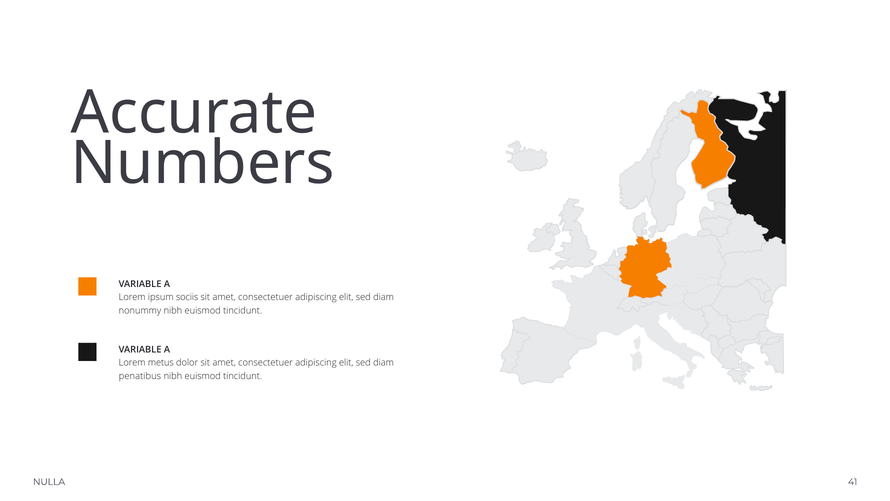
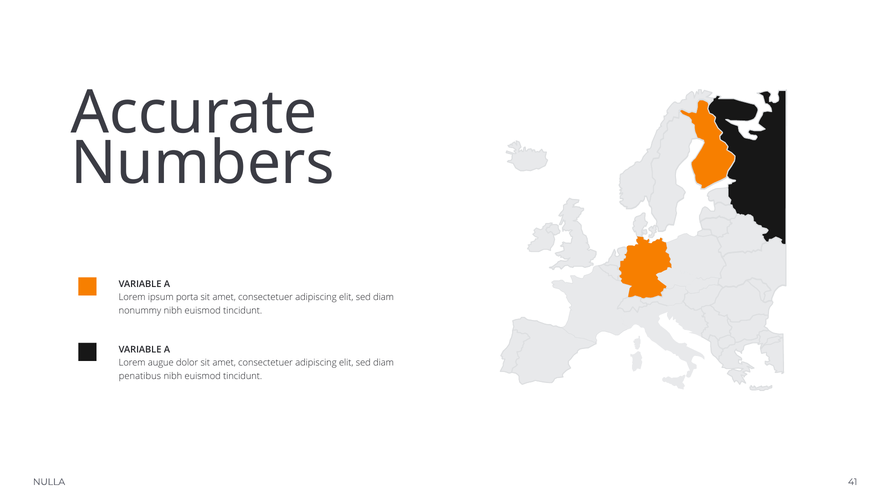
sociis: sociis -> porta (187, 297)
metus: metus -> augue (161, 363)
